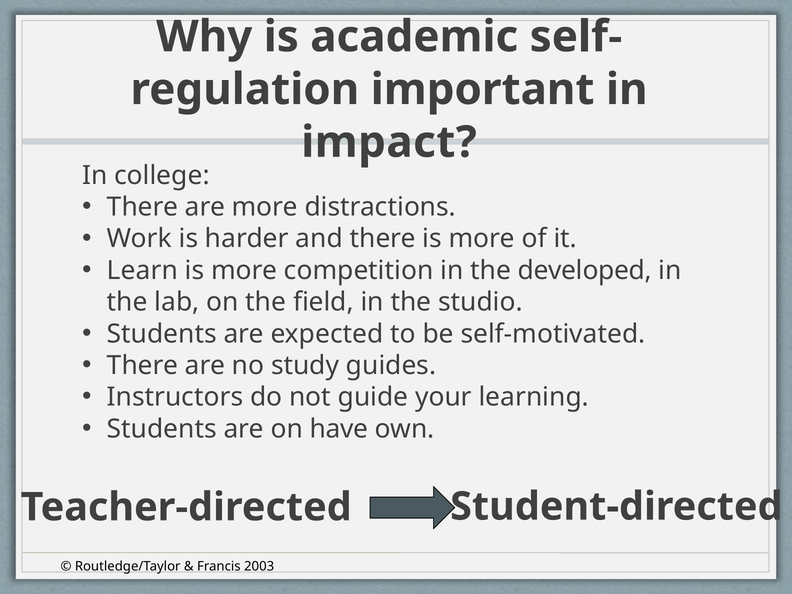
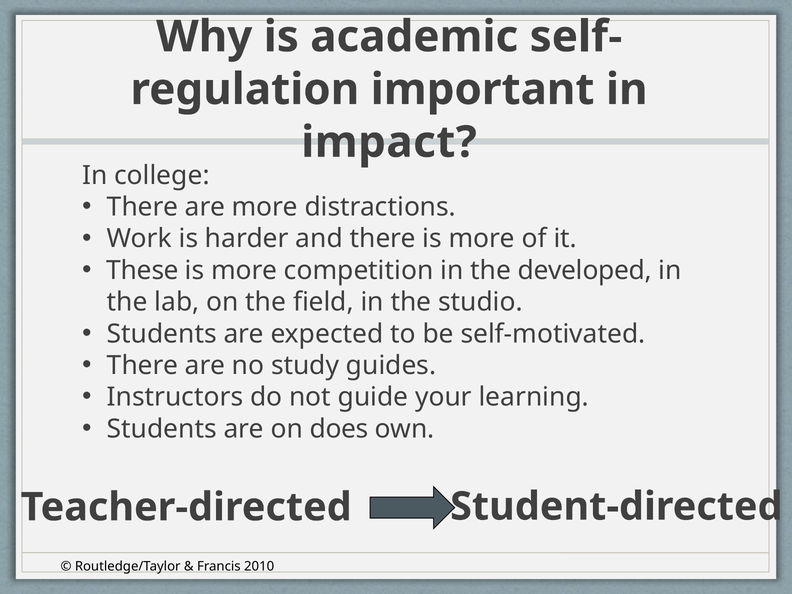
Learn: Learn -> These (143, 270)
have: have -> does (339, 429)
2003: 2003 -> 2010 (259, 567)
